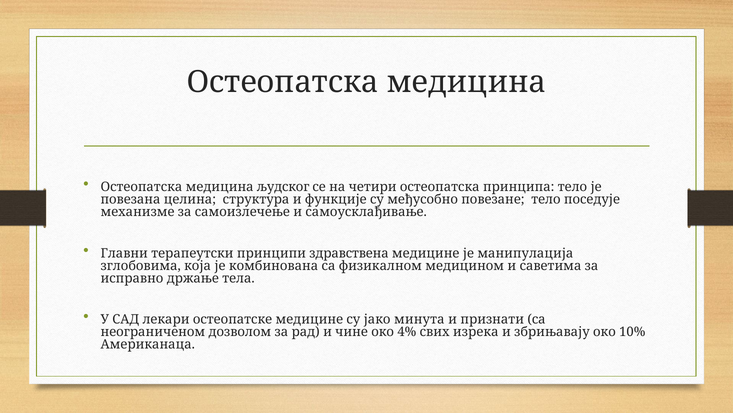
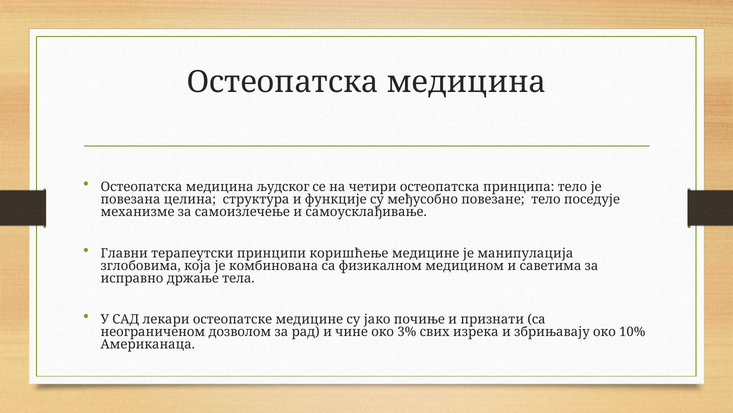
здравствена: здравствена -> коришћење (349, 253)
минута: минута -> почиње (419, 319)
4%: 4% -> 3% (407, 332)
